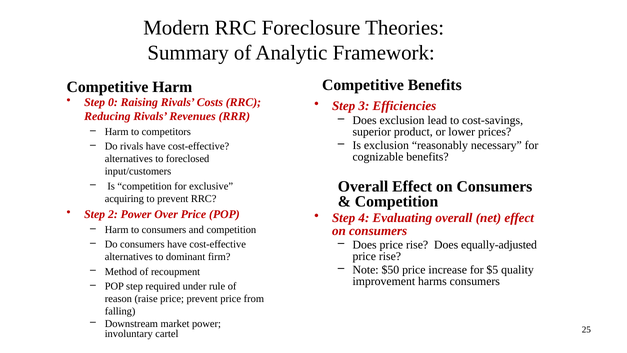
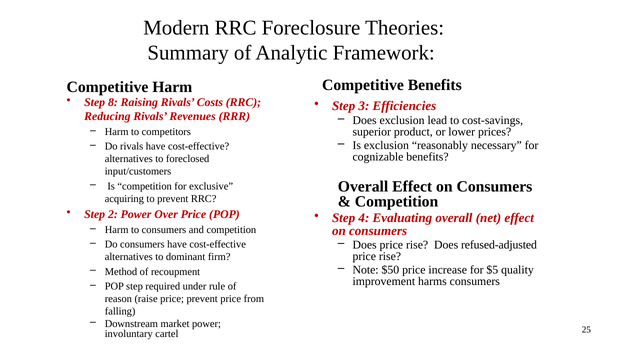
0: 0 -> 8 (113, 102)
equally-adjusted: equally-adjusted -> refused-adjusted (499, 245)
